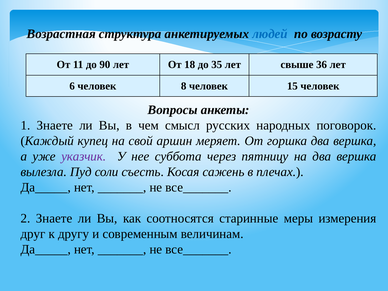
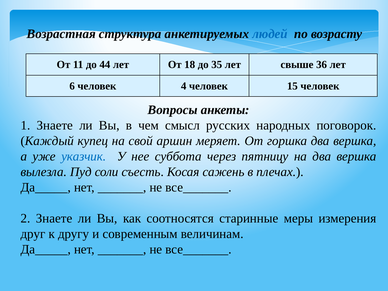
90: 90 -> 44 (105, 65)
8: 8 -> 4 (184, 86)
указчик colour: purple -> blue (84, 156)
